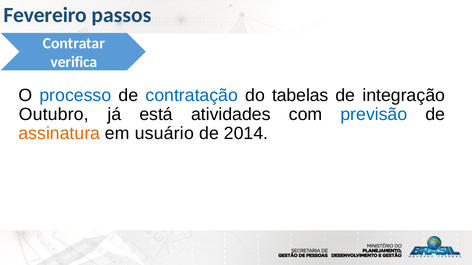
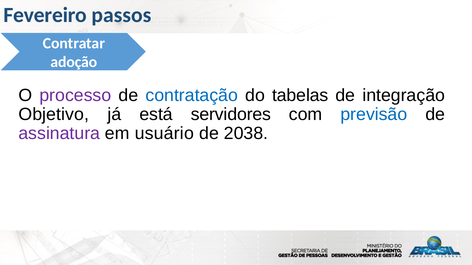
verifica: verifica -> adoção (74, 62)
processo colour: blue -> purple (75, 95)
Outubro: Outubro -> Objetivo (54, 114)
atividades: atividades -> servidores (231, 114)
assinatura colour: orange -> purple (59, 134)
2014: 2014 -> 2038 (246, 134)
